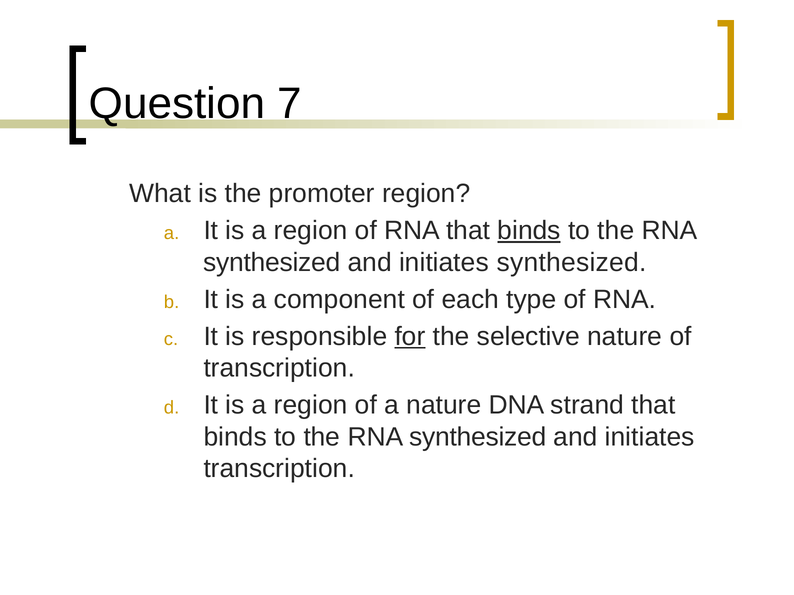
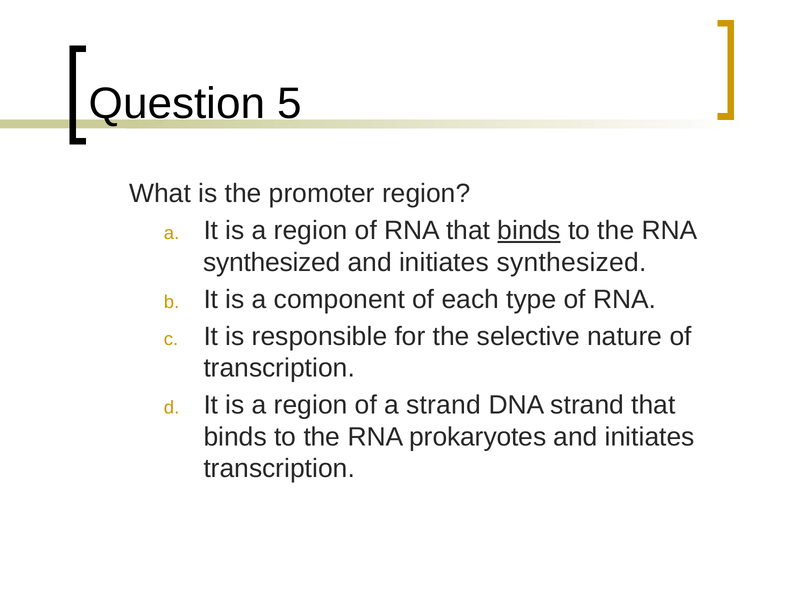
7: 7 -> 5 (290, 104)
for underline: present -> none (410, 337)
a nature: nature -> strand (444, 405)
synthesized: synthesized -> prokaryotes (478, 437)
